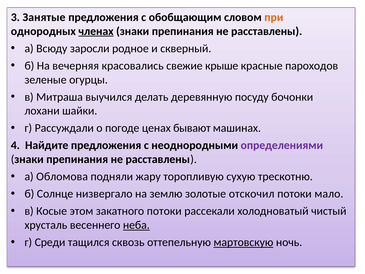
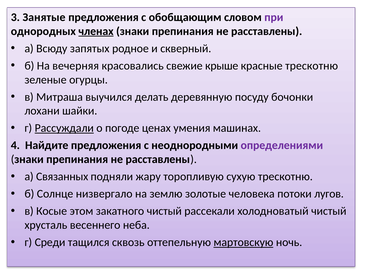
при colour: orange -> purple (274, 17)
заросли: заросли -> запятых (90, 48)
красные пароходов: пароходов -> трескотню (312, 66)
Рассуждали underline: none -> present (64, 128)
бывают: бывают -> умения (192, 128)
Обломова: Обломова -> Связанных (62, 176)
отскочил: отскочил -> человека (252, 194)
мало: мало -> лугов (329, 194)
закатного потоки: потоки -> чистый (164, 211)
неба underline: present -> none (136, 225)
